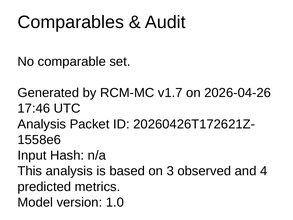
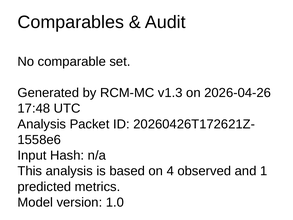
v1.7: v1.7 -> v1.3 (170, 93)
17:46: 17:46 -> 17:48 (34, 108)
3: 3 -> 4 (170, 171)
4: 4 -> 1 (264, 171)
